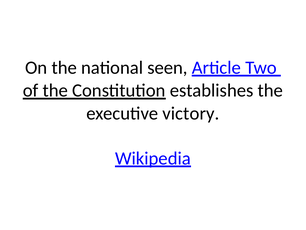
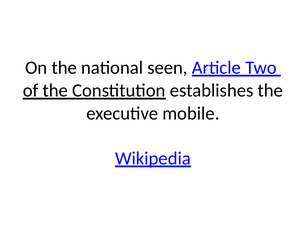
victory: victory -> mobile (191, 113)
